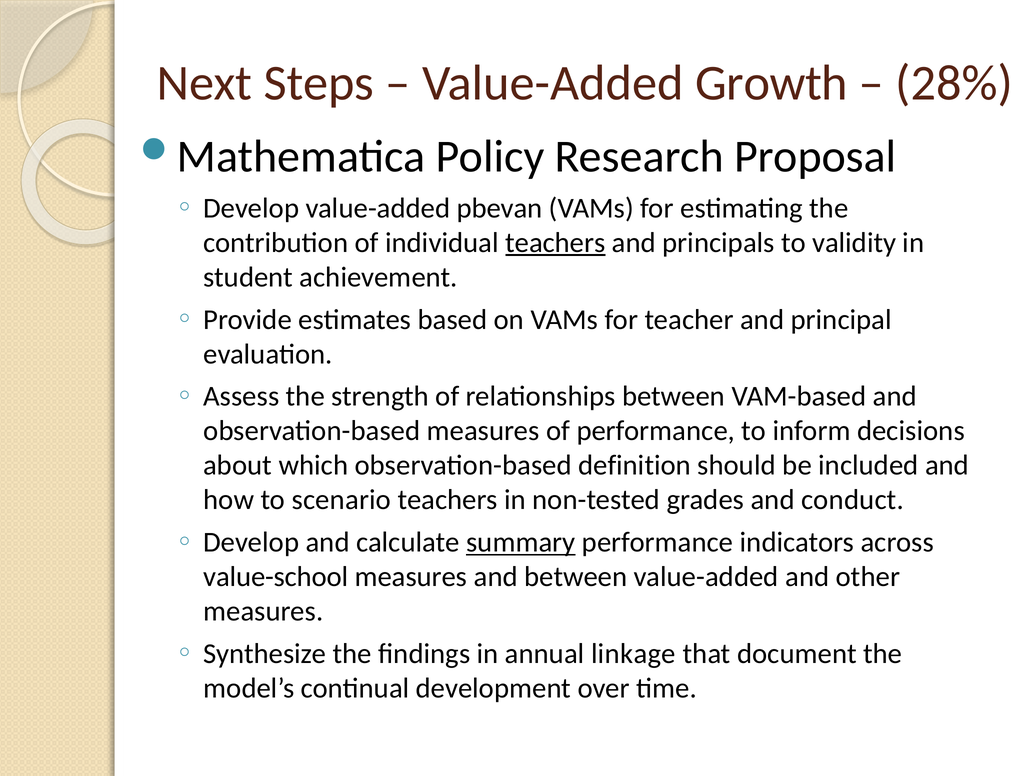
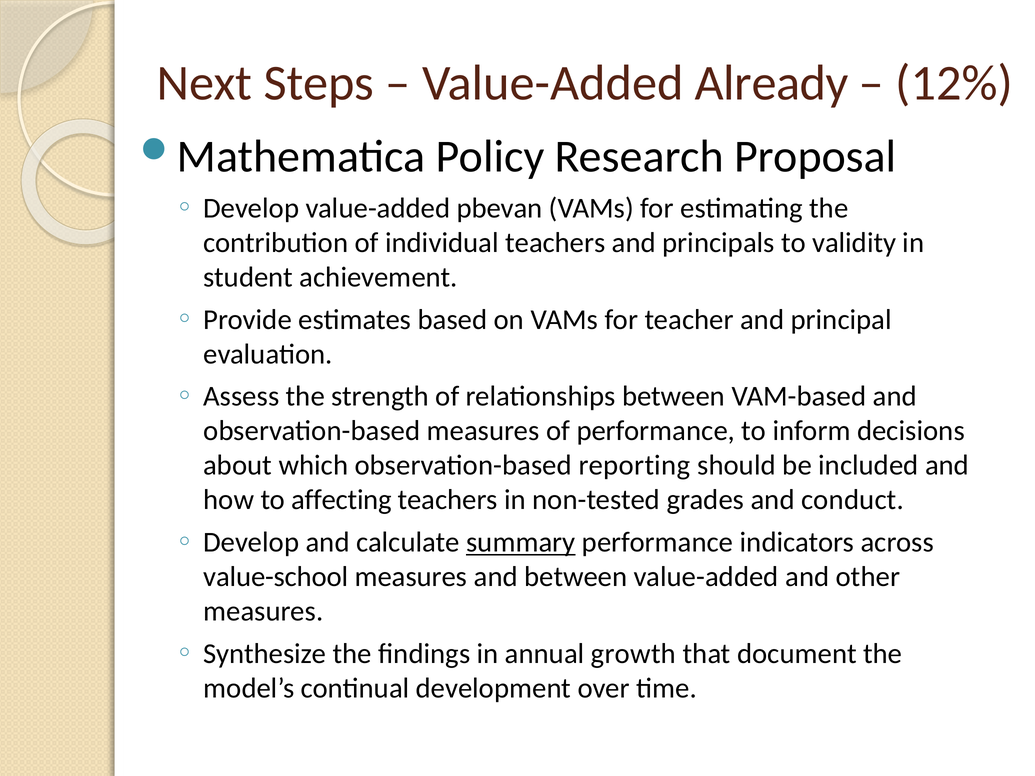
Growth: Growth -> Already (772, 83)
28%: 28% -> 12% (954, 83)
teachers underline: present -> none (555, 243)
definition: definition -> reporting (634, 466)
scenario: scenario -> affecting (342, 500)
linkage: linkage -> growth (633, 654)
